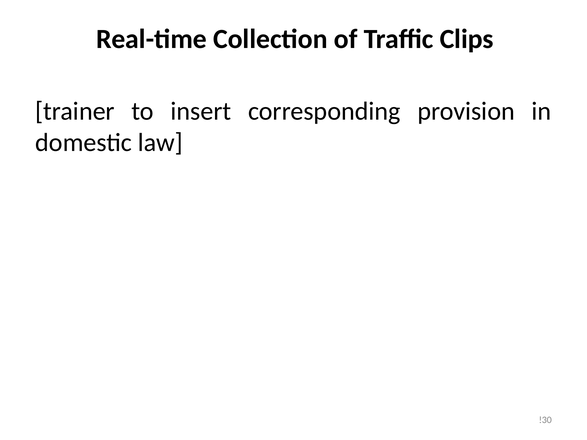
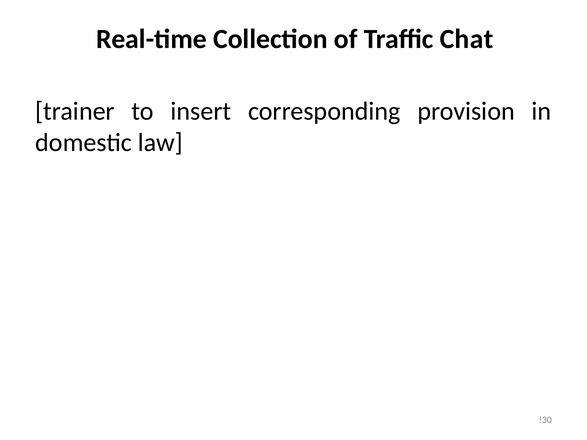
Clips: Clips -> Chat (467, 39)
